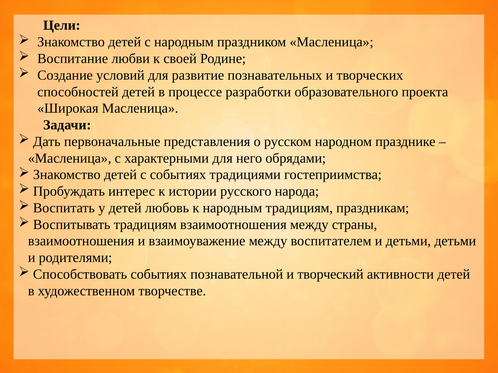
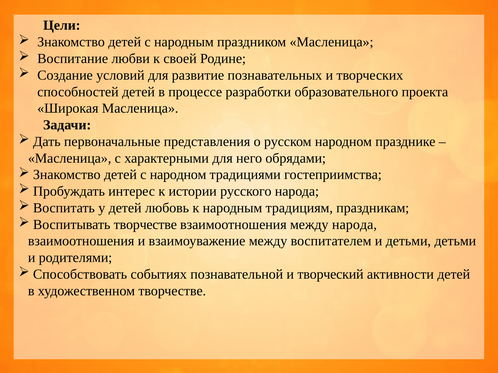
с событиях: событиях -> народном (178, 175)
Воспитывать традициям: традициям -> творчестве (145, 225)
между страны: страны -> народа (354, 225)
